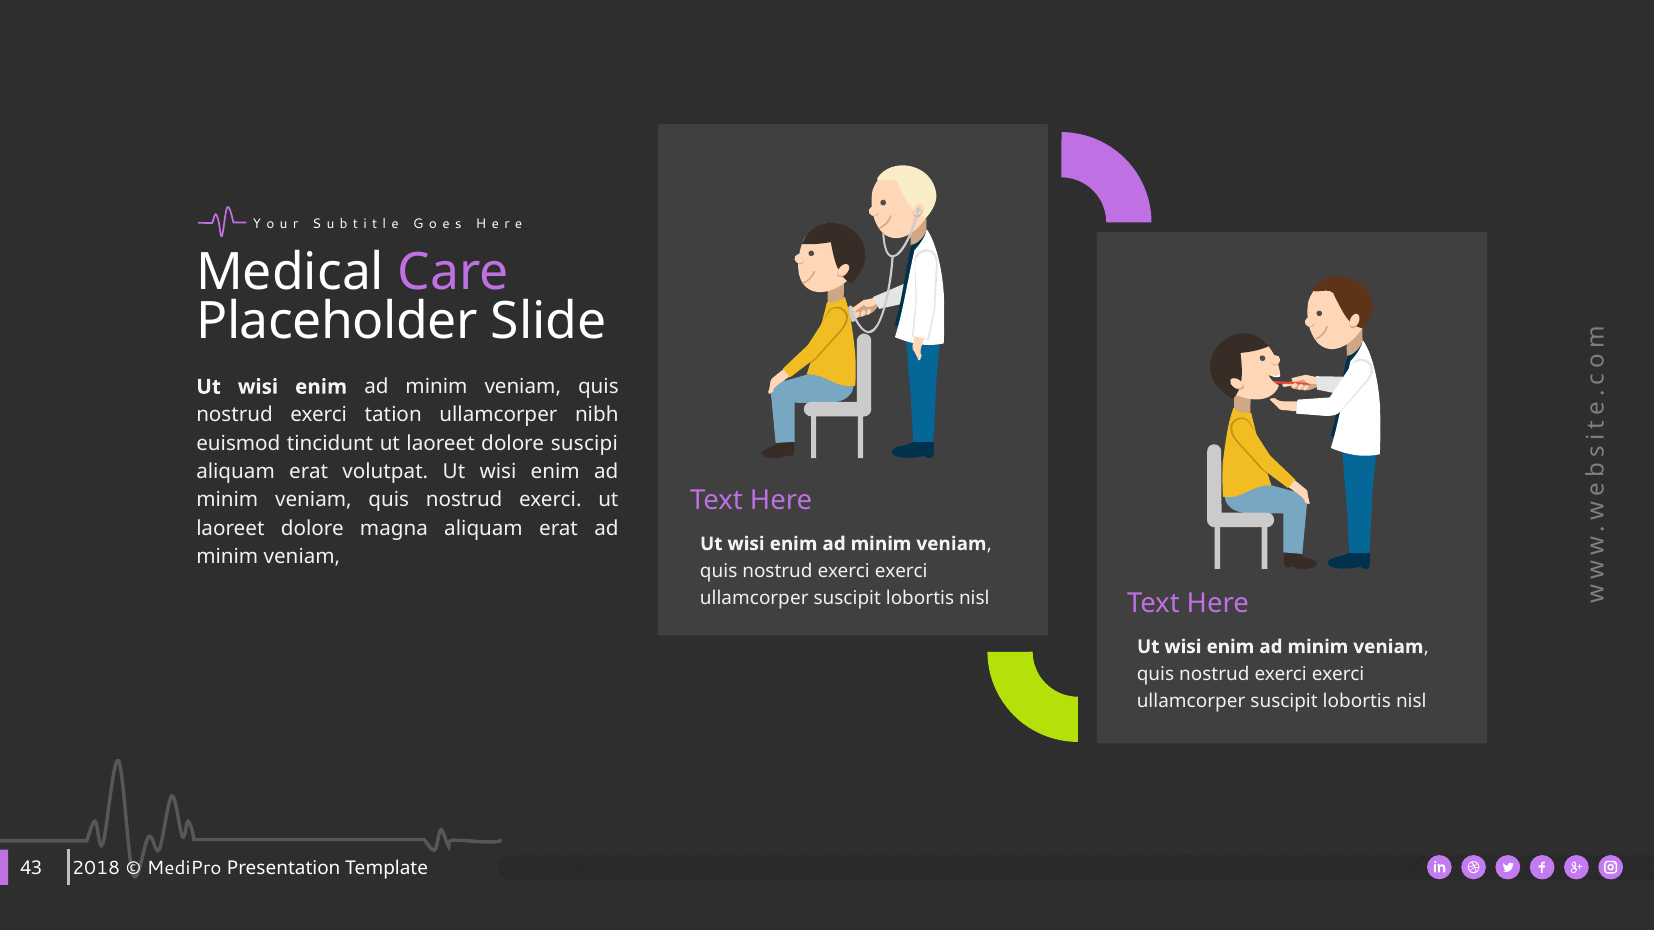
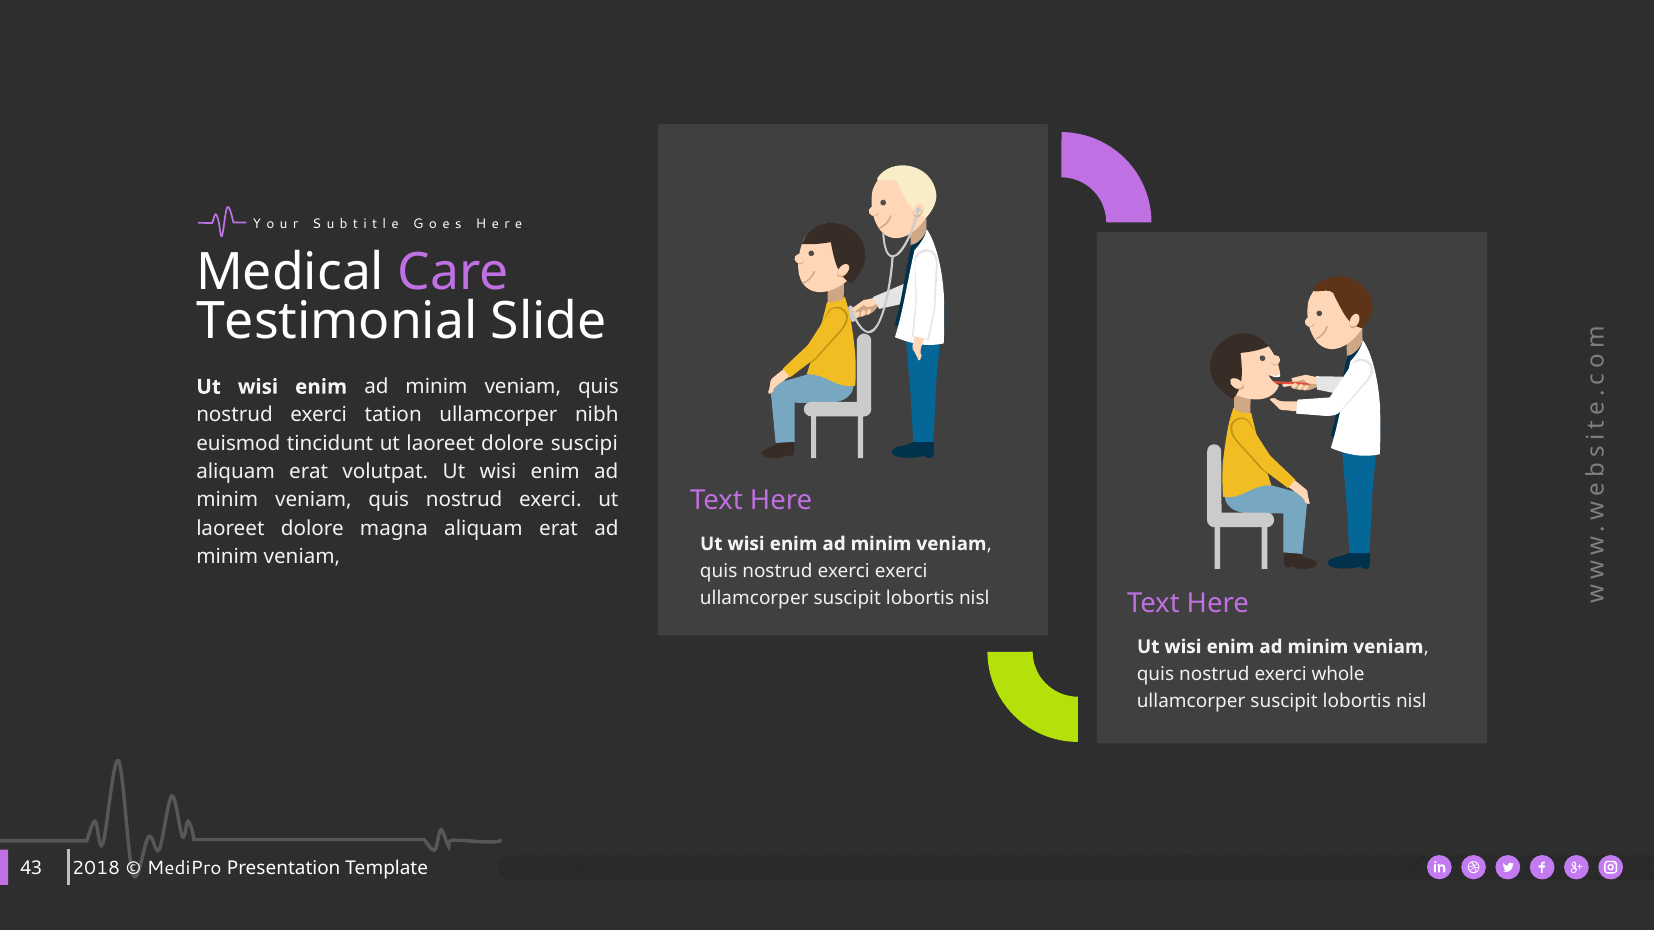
Placeholder: Placeholder -> Testimonial (337, 322)
exerci: exerci -> whole (1338, 674)
